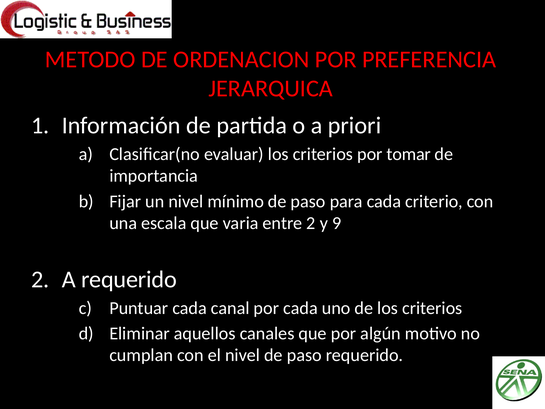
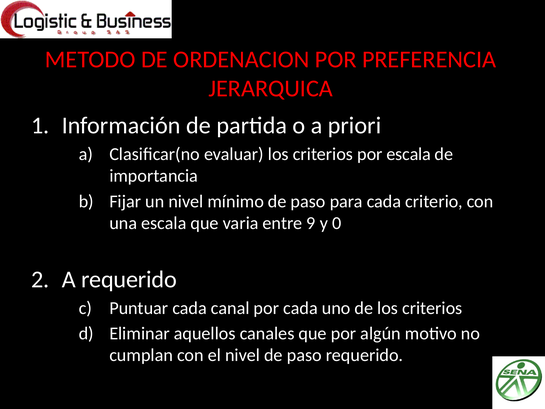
por tomar: tomar -> escala (409, 154)
entre 2: 2 -> 9 (311, 223)
9: 9 -> 0 (337, 223)
